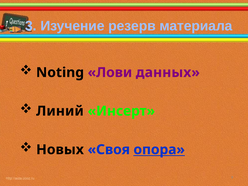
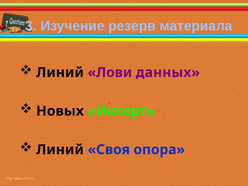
Noting: Noting -> Линий (60, 72)
Линий: Линий -> Новых (60, 111)
Новых: Новых -> Линий (60, 150)
опора underline: present -> none (159, 150)
